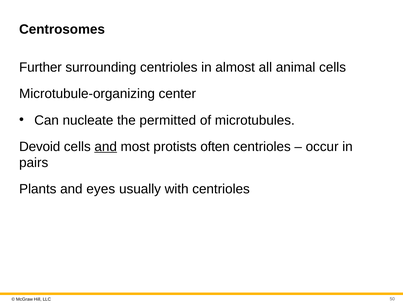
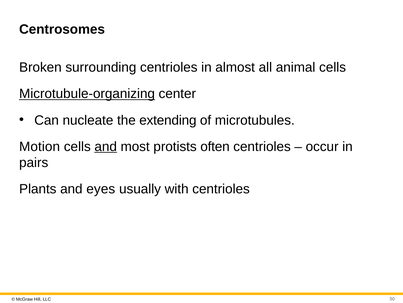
Further: Further -> Broken (40, 67)
Microtubule-organizing underline: none -> present (87, 94)
permitted: permitted -> extending (168, 120)
Devoid: Devoid -> Motion (40, 146)
